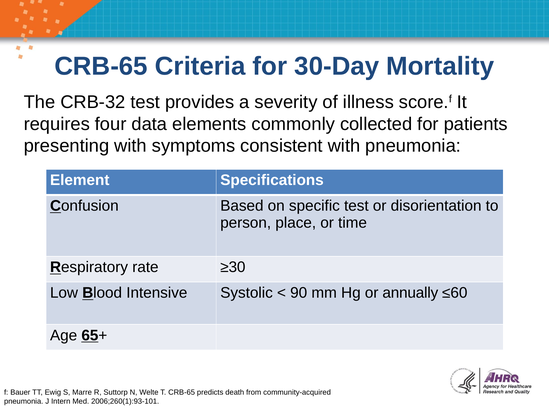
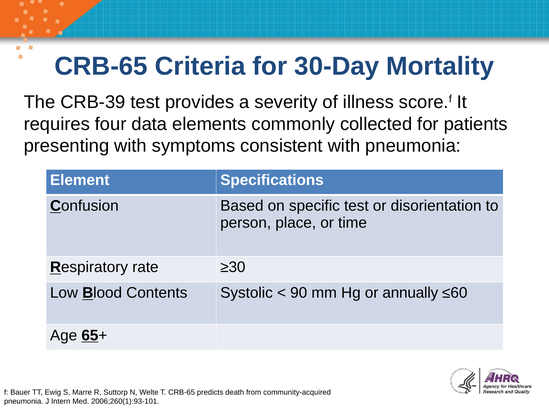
CRB-32: CRB-32 -> CRB-39 (93, 102)
Intensive: Intensive -> Contents (157, 293)
